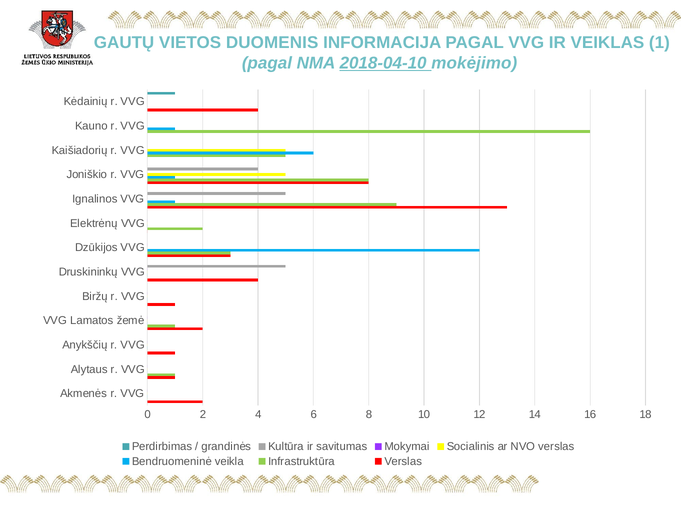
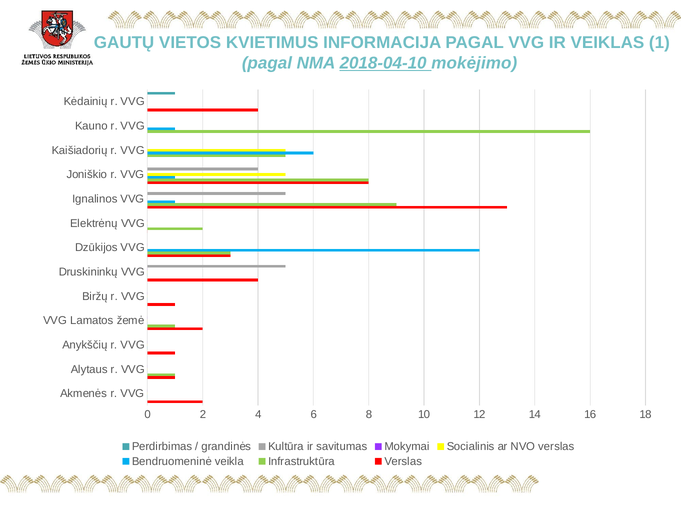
DUOMENIS: DUOMENIS -> KVIETIMUS (272, 43)
